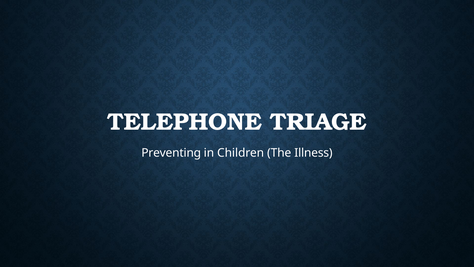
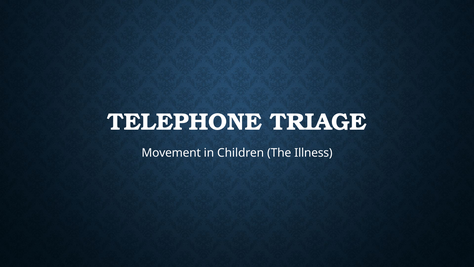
Preventing: Preventing -> Movement (171, 153)
